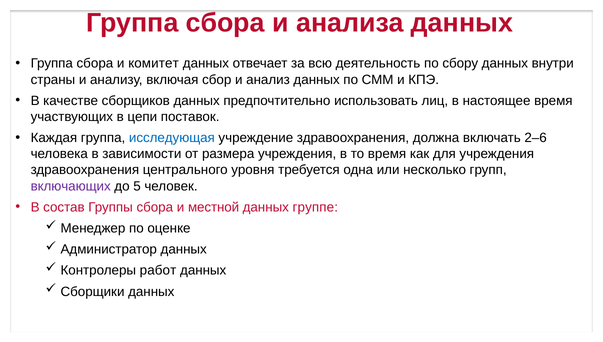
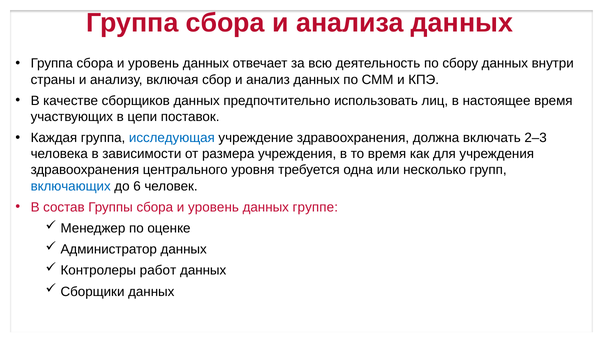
Группа сбора и комитет: комитет -> уровень (154, 64)
2–6: 2–6 -> 2–3 (536, 138)
включающих colour: purple -> blue (71, 186)
5: 5 -> 6 (137, 186)
Группы сбора и местной: местной -> уровень (213, 207)
